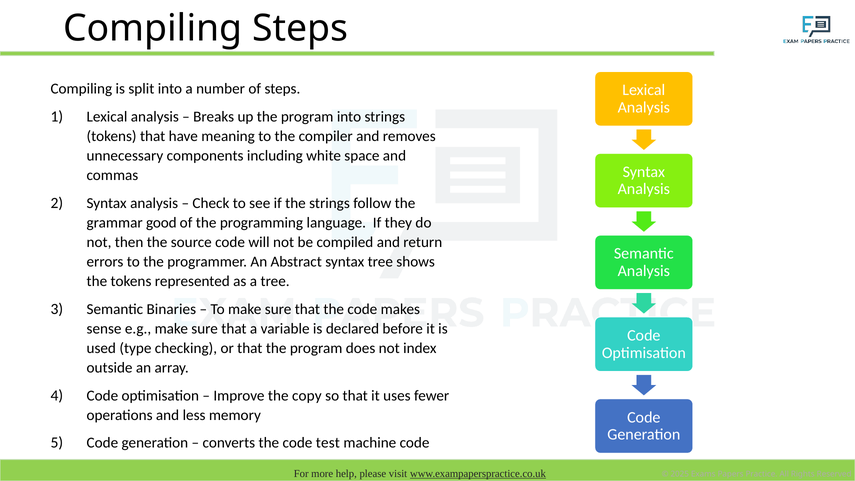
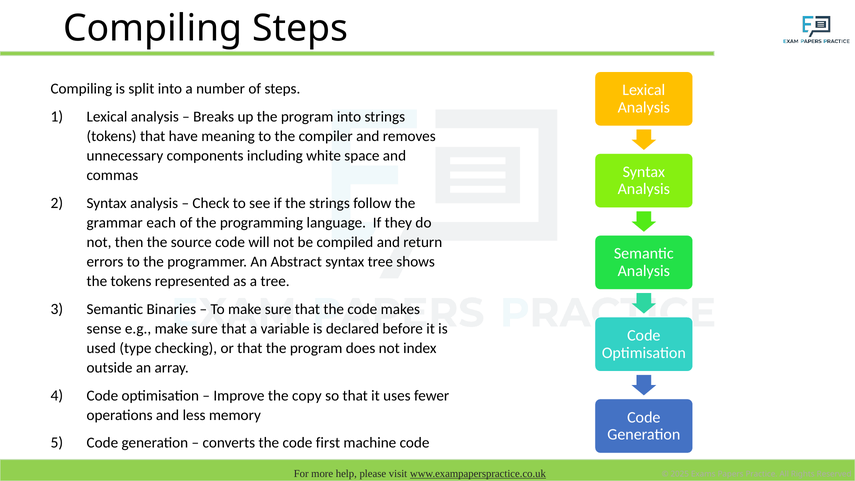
good: good -> each (161, 223)
test: test -> first (328, 443)
